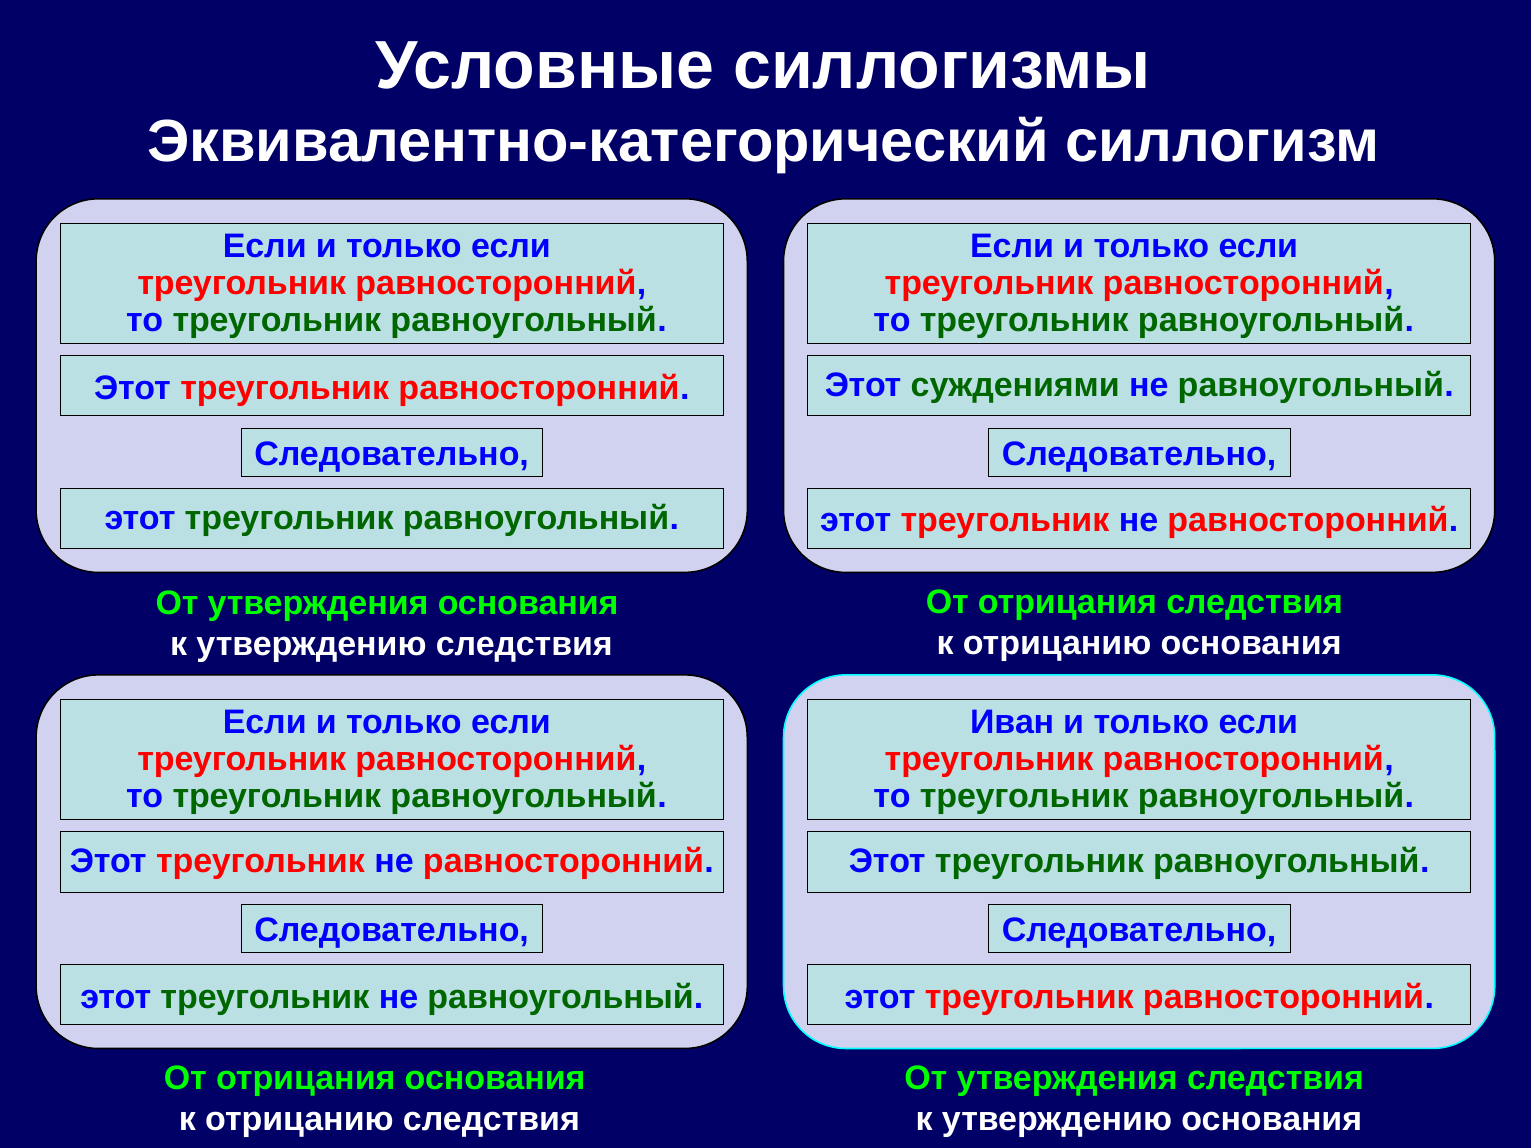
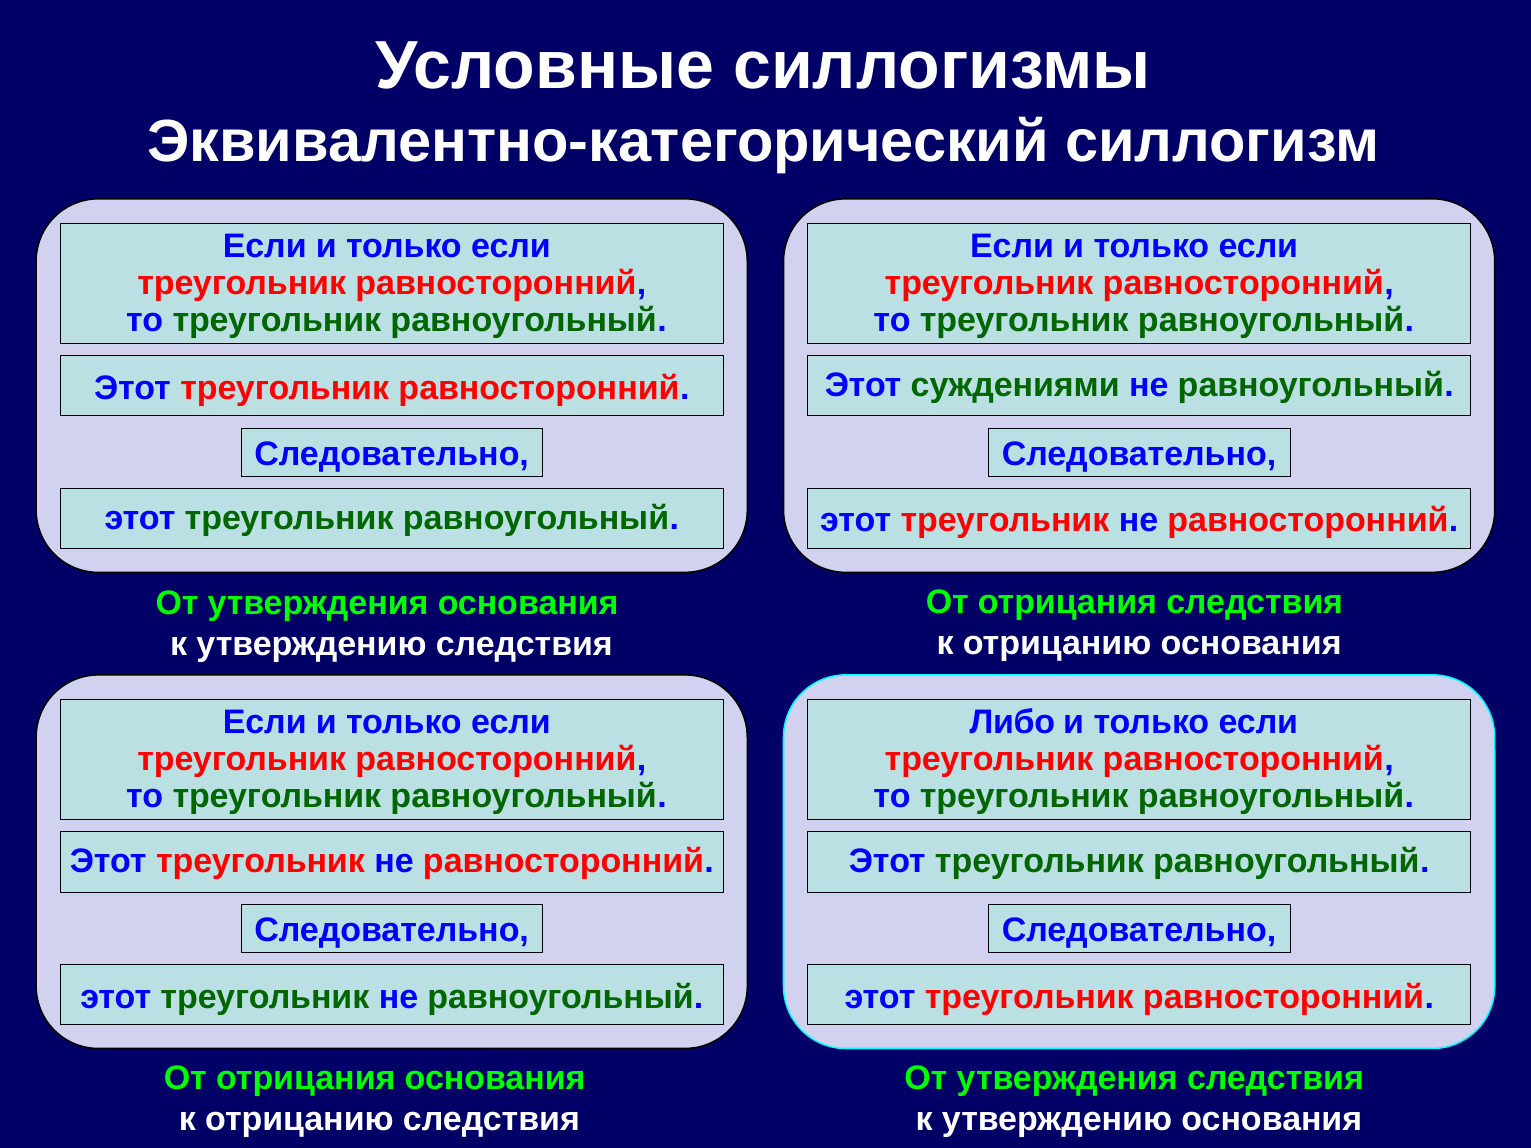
Иван: Иван -> Либо (1012, 723)
